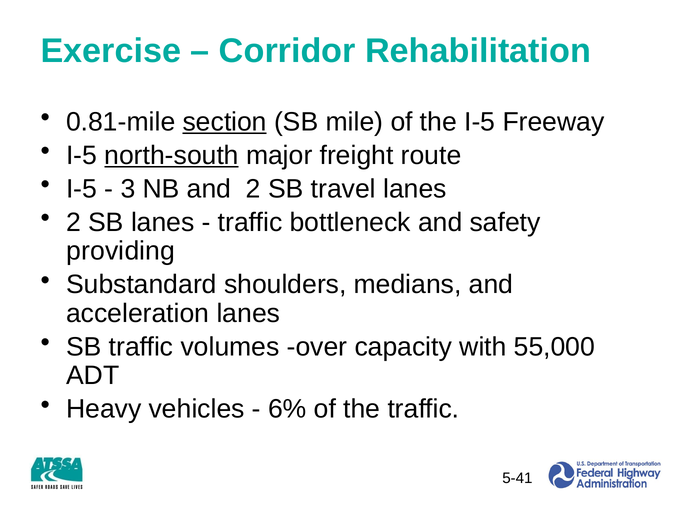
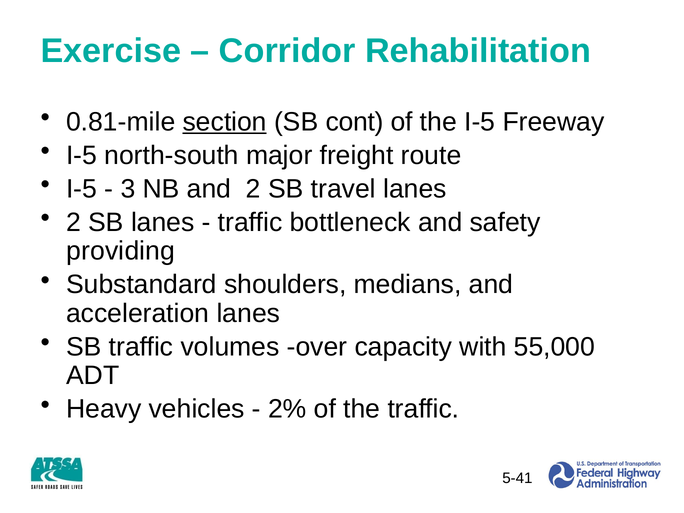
mile: mile -> cont (355, 122)
north-south underline: present -> none (172, 155)
6%: 6% -> 2% (287, 409)
